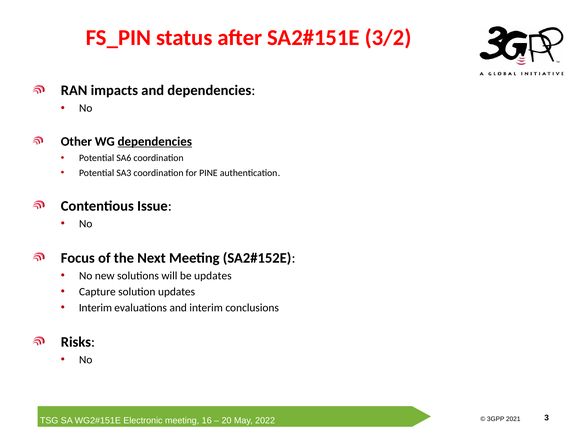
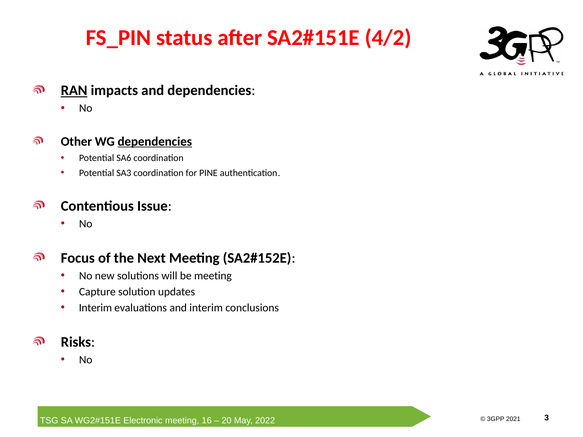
3/2: 3/2 -> 4/2 (388, 38)
RAN underline: none -> present (74, 91)
be updates: updates -> meeting (213, 276)
